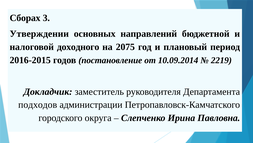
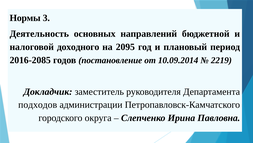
Сборах: Сборах -> Нормы (25, 18)
Утверждении: Утверждении -> Деятельность (39, 34)
2075: 2075 -> 2095 (125, 47)
2016-2015: 2016-2015 -> 2016-2085 (30, 60)
